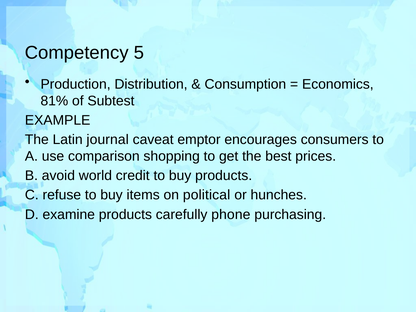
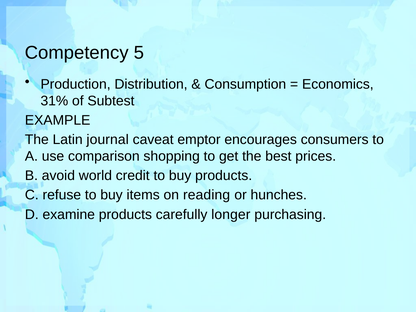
81%: 81% -> 31% (54, 101)
political: political -> reading (207, 195)
phone: phone -> longer (231, 214)
